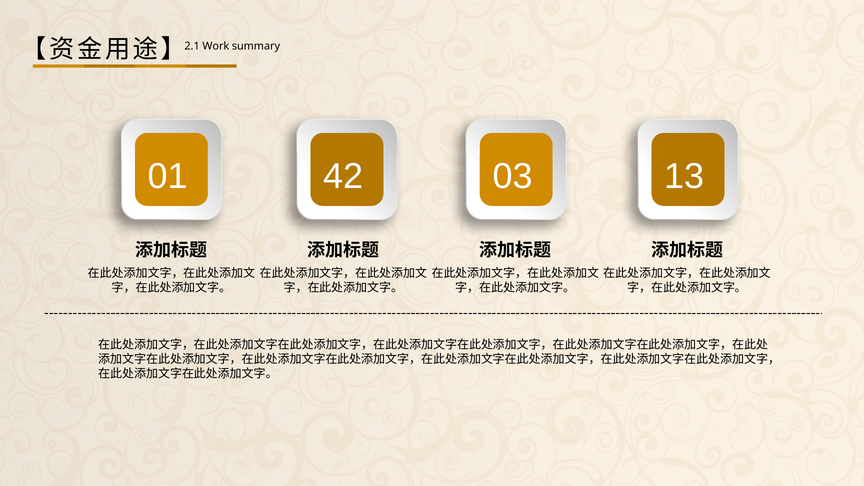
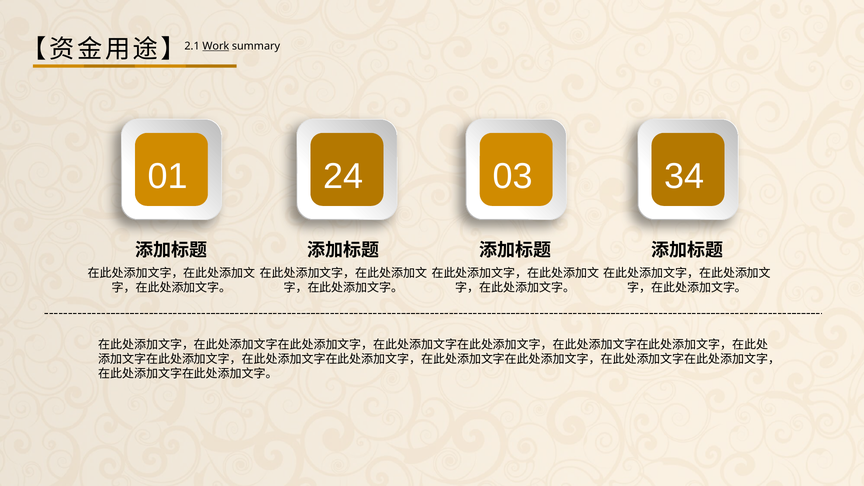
Work underline: none -> present (216, 46)
42: 42 -> 24 (343, 176)
13: 13 -> 34 (684, 176)
